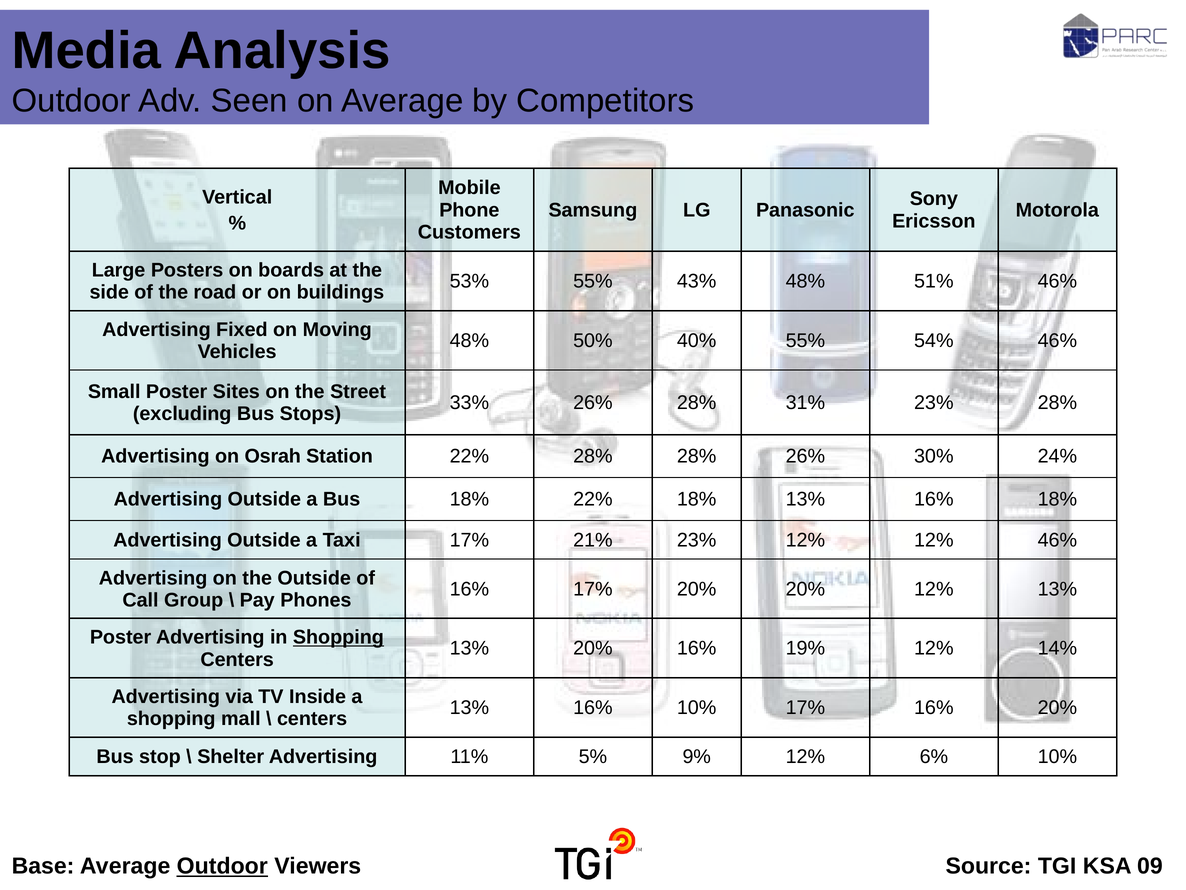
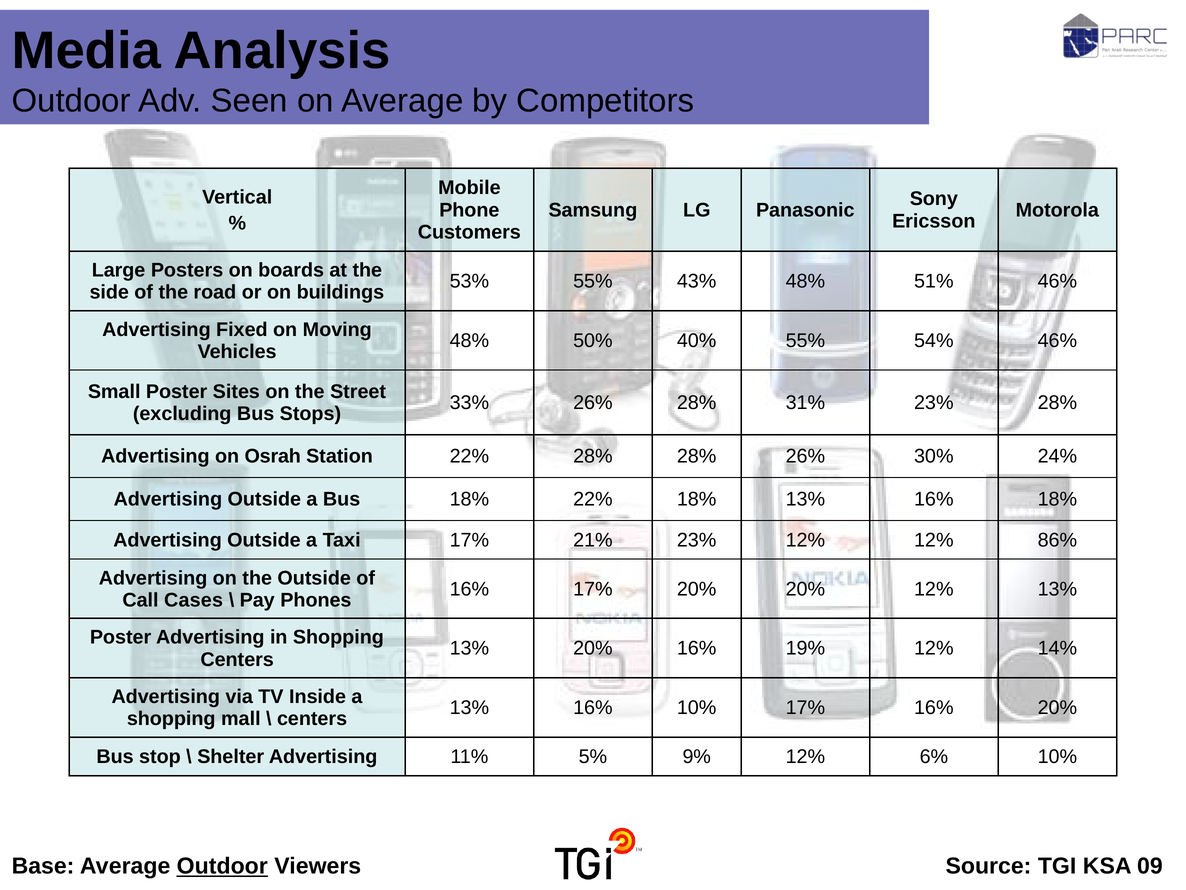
12% 46%: 46% -> 86% (1057, 540)
Group: Group -> Cases (194, 600)
Shopping underline: present -> none (338, 637)
